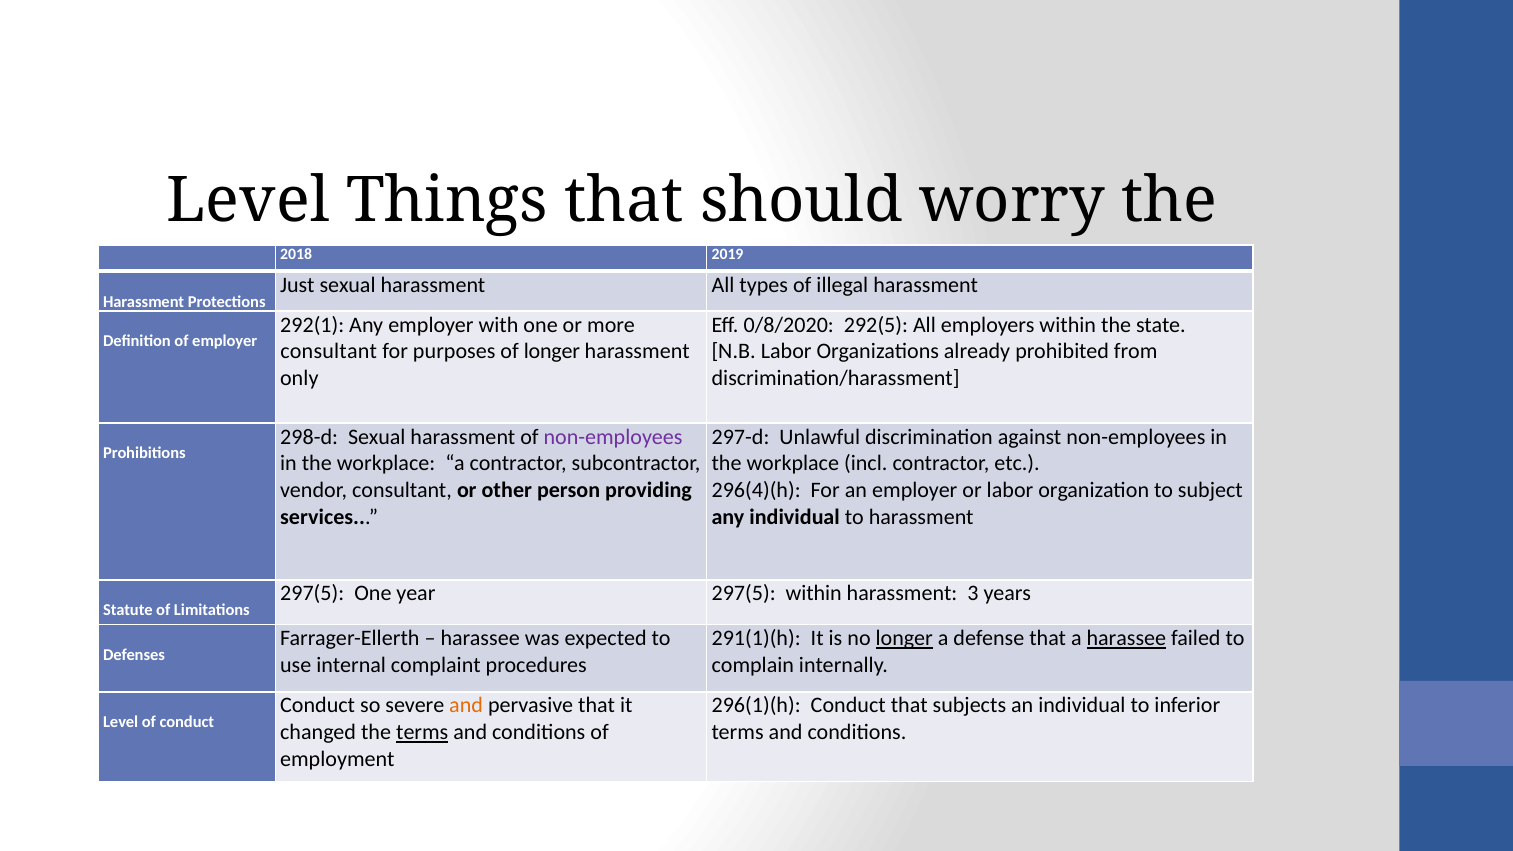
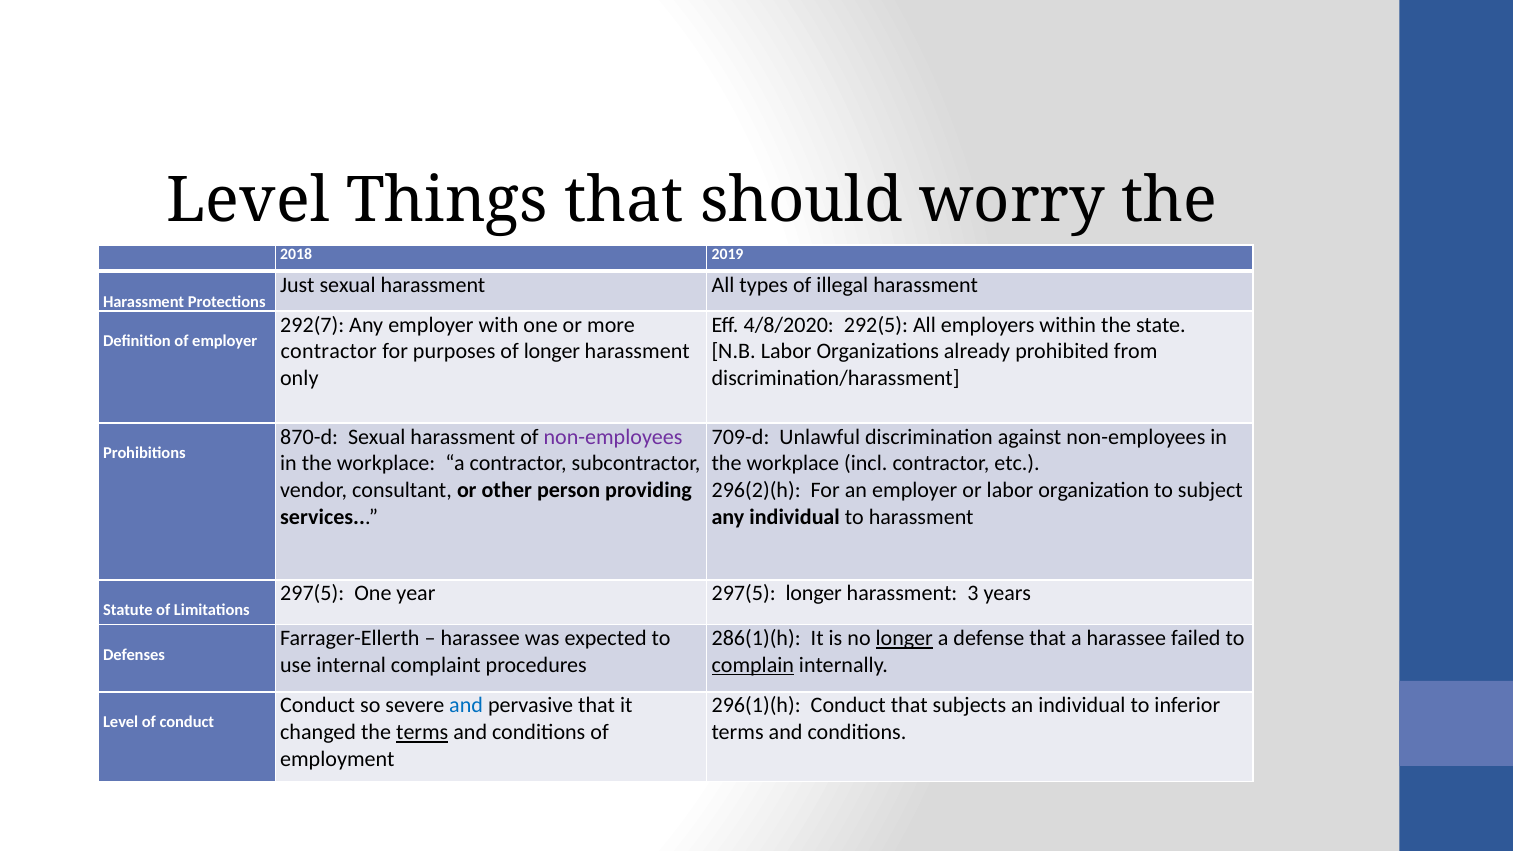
292(1: 292(1 -> 292(7 (312, 325)
0/8/2020: 0/8/2020 -> 4/8/2020 (789, 325)
consultant: consultant -> contractor (329, 352)
298-d: 298-d -> 870-d (309, 437)
297-d: 297-d -> 709-d (741, 437)
296(4)(h: 296(4)(h -> 296(2)(h (756, 491)
297(5 within: within -> longer (814, 594)
291(1)(h: 291(1)(h -> 286(1)(h (756, 638)
harassee underline: present -> none (1126, 638)
complain underline: none -> present (753, 665)
and colour: orange -> blue (466, 706)
